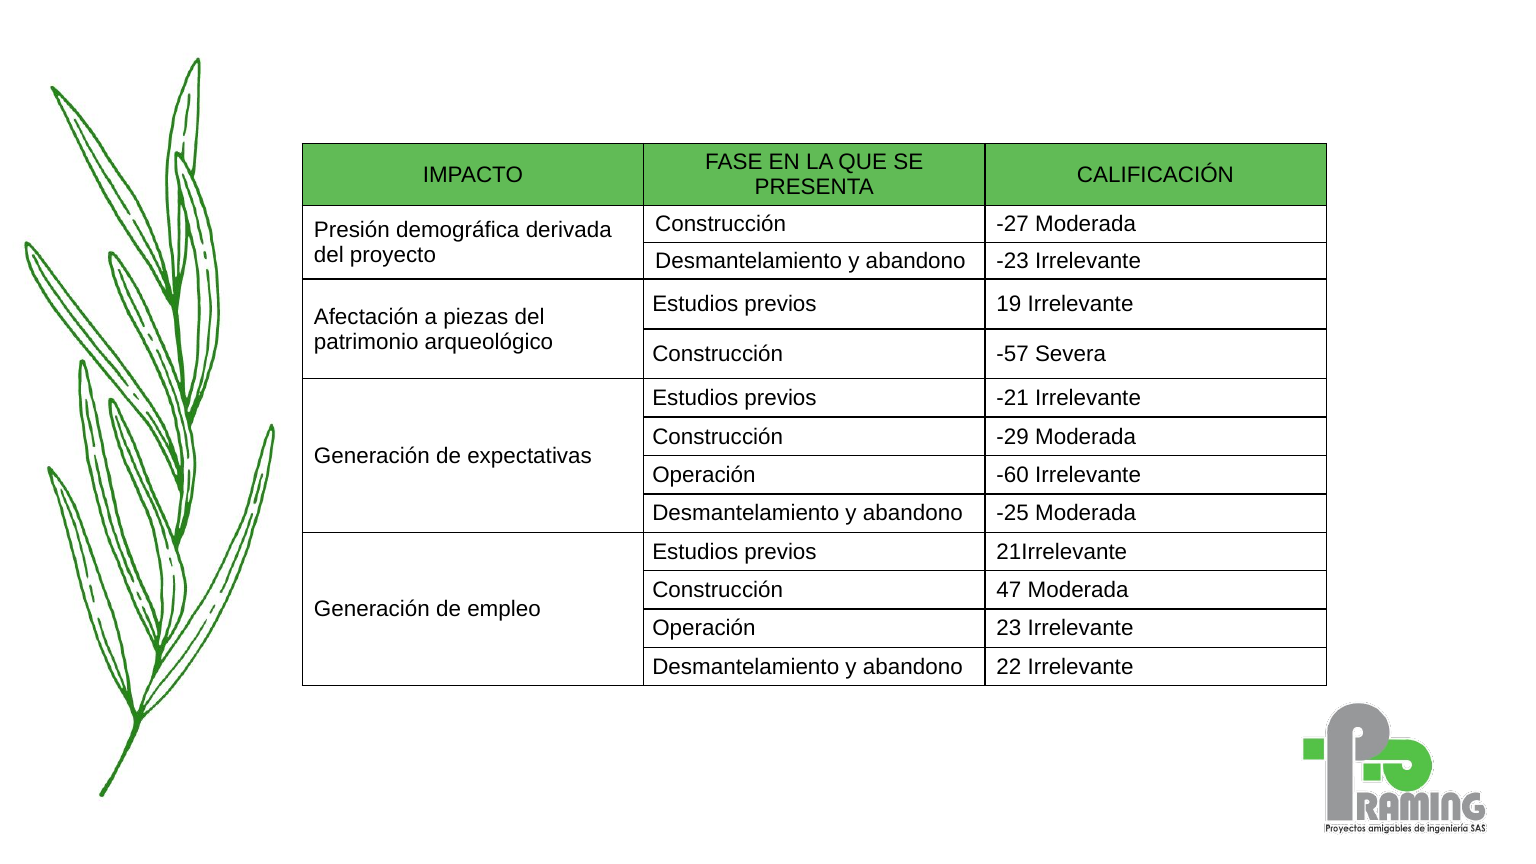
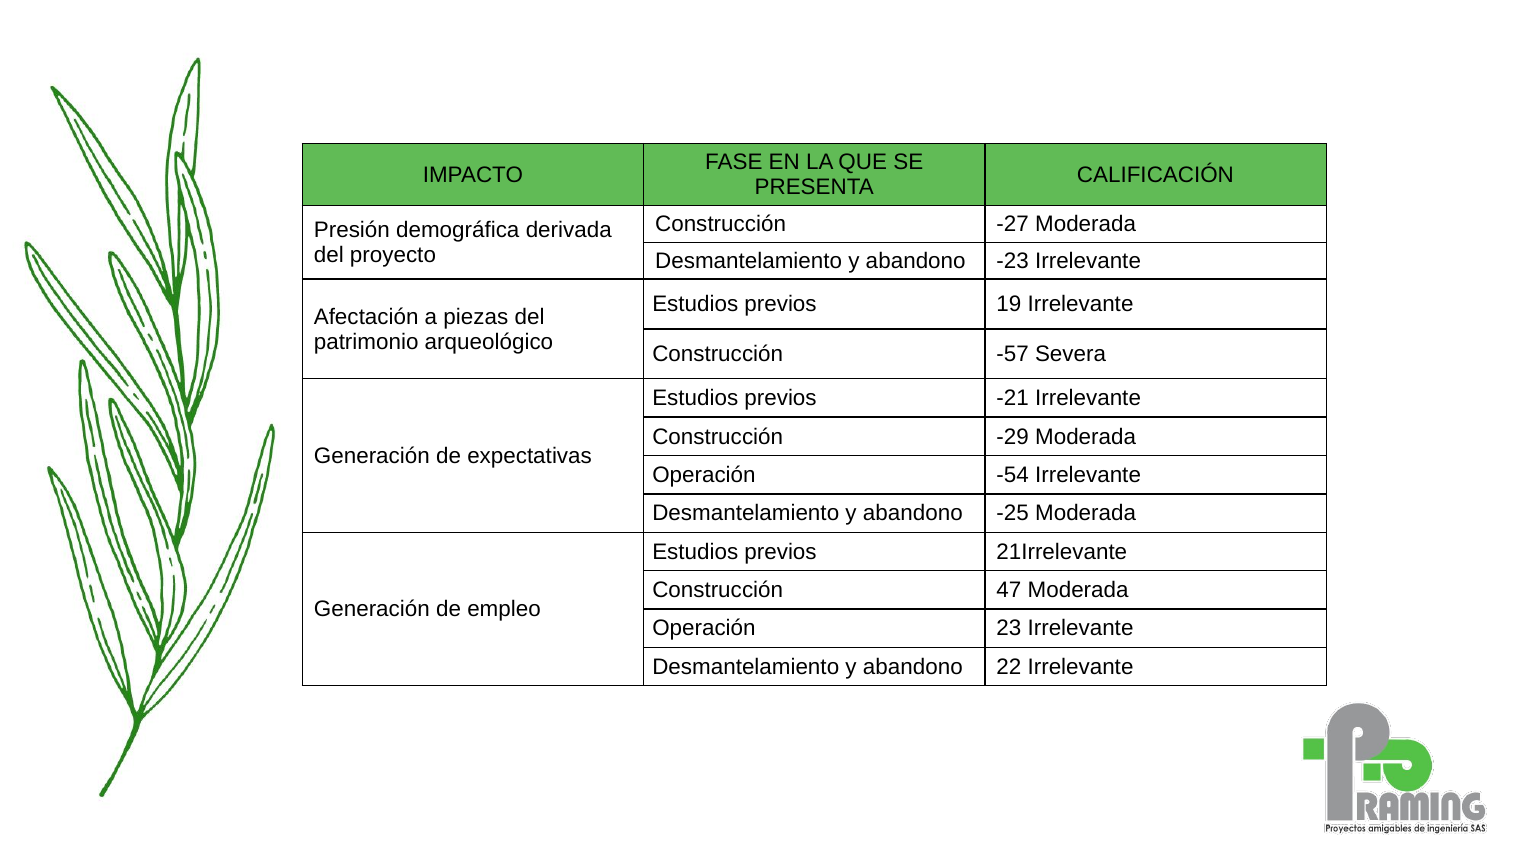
-60: -60 -> -54 (1013, 475)
